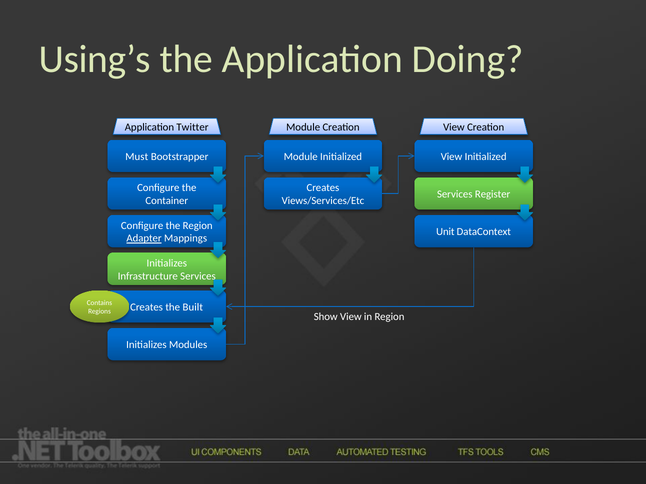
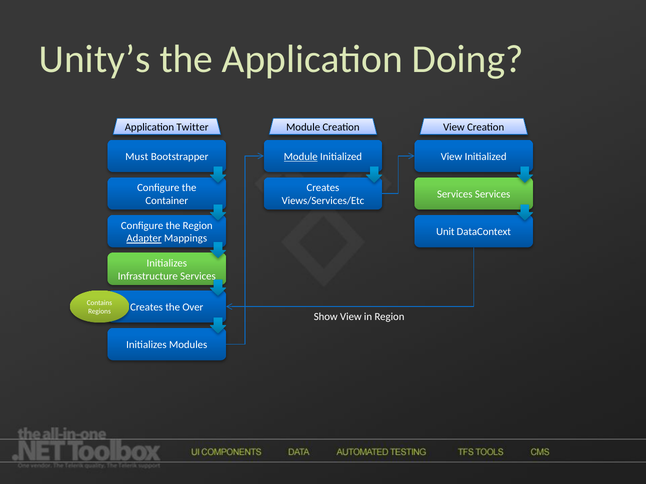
Using’s: Using’s -> Unity’s (95, 59)
Module underline: none -> present (301, 157)
Register: Register -> Services (493, 194)
Built: Built -> Over (193, 308)
